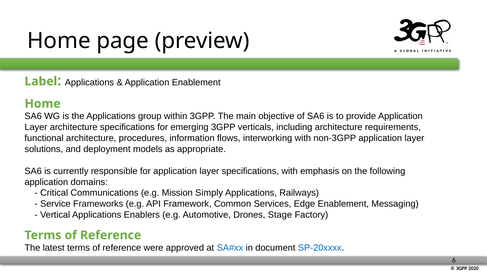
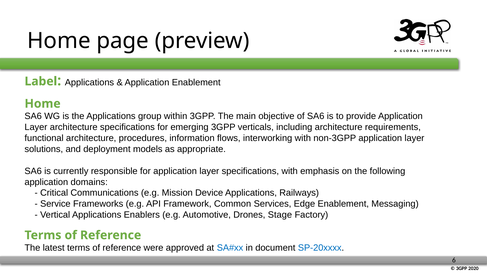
Simply: Simply -> Device (209, 193)
